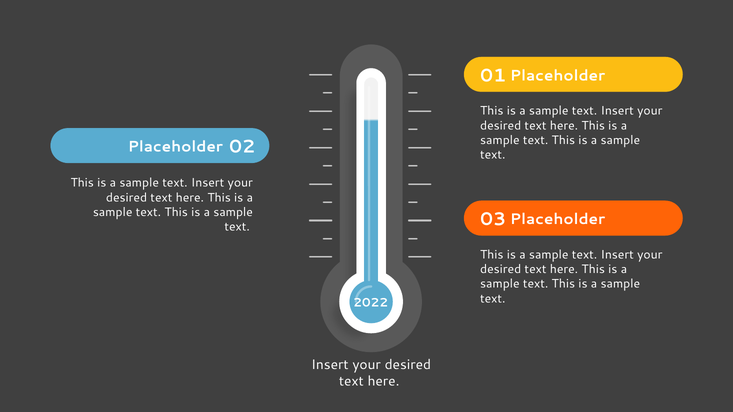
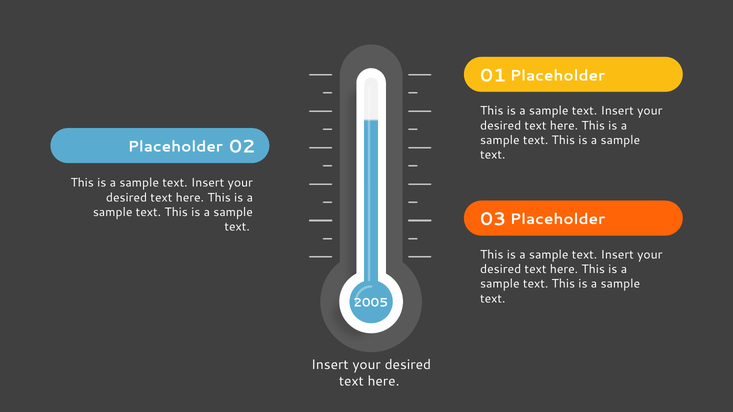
2022: 2022 -> 2005 (371, 303)
